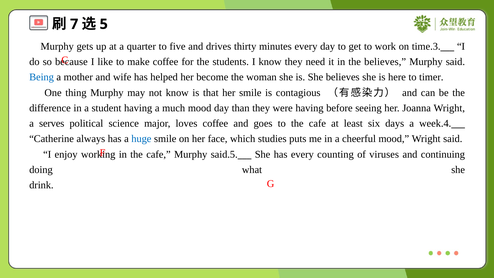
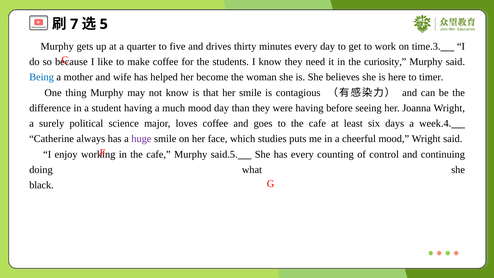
the believes: believes -> curiosity (385, 62)
serves: serves -> surely (52, 123)
huge colour: blue -> purple (141, 139)
viruses: viruses -> control (384, 154)
drink: drink -> black (41, 185)
